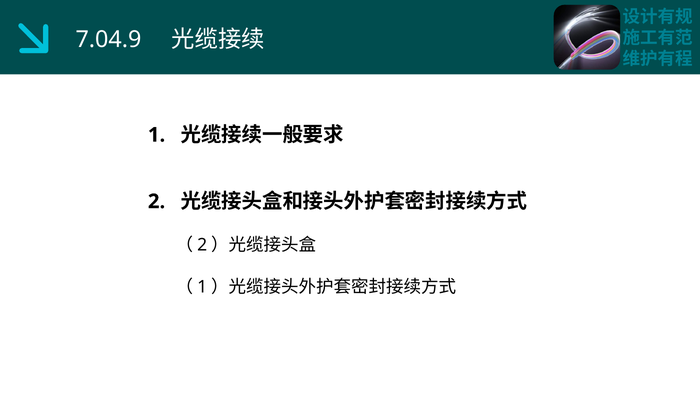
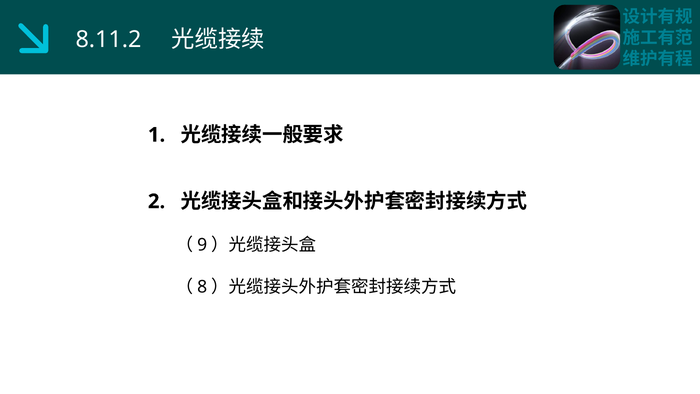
7.04.9: 7.04.9 -> 8.11.2 (108, 40)
2: 2 -> 9 (202, 245)
1: 1 -> 8 (202, 287)
